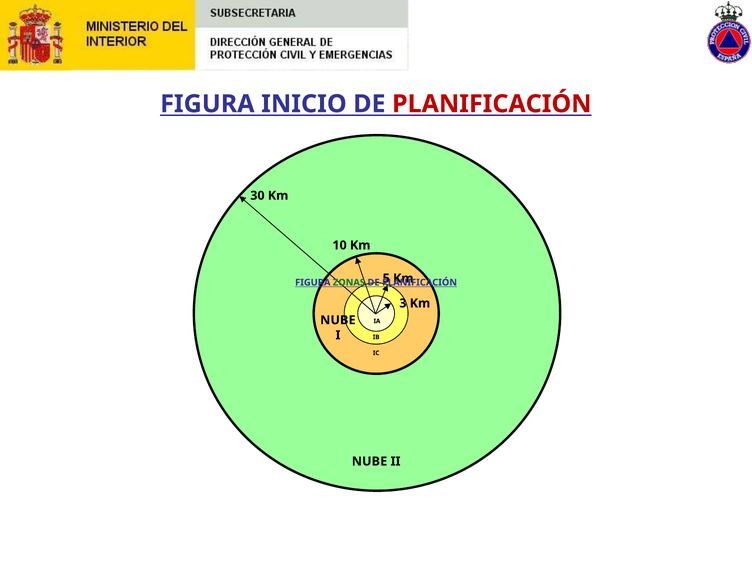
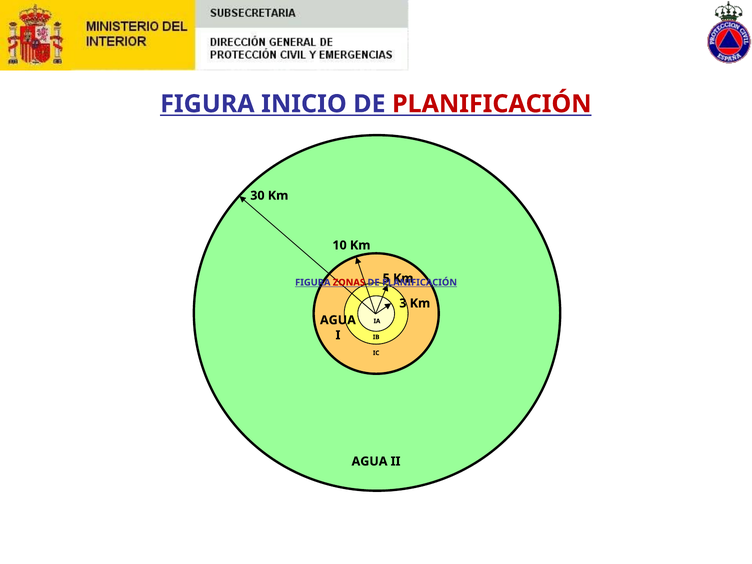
ZONAS colour: green -> red (349, 282)
NUBE: NUBE -> AGUA (338, 320)
NUBE: NUBE -> AGUA (370, 461)
